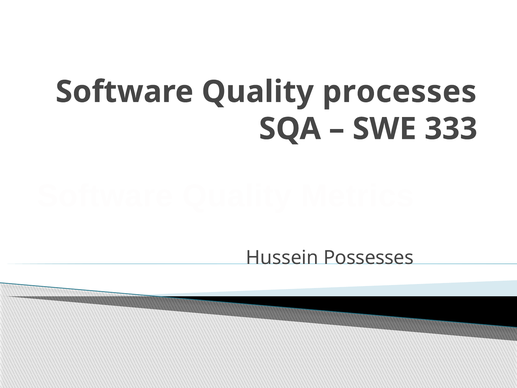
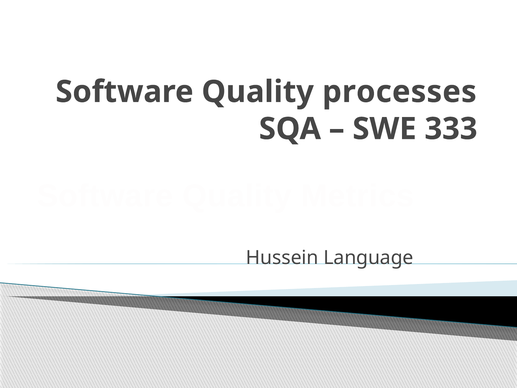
Possesses: Possesses -> Language (369, 257)
